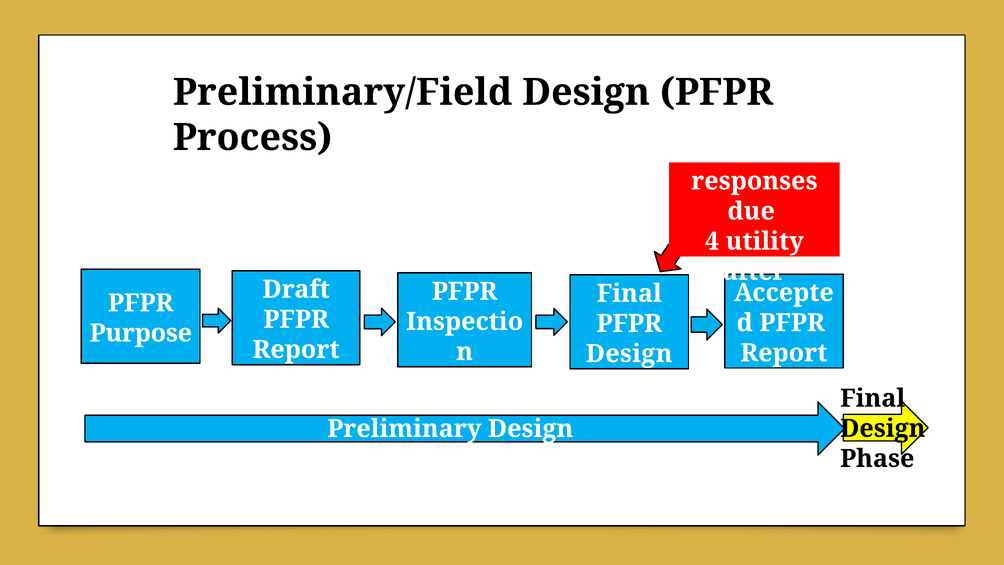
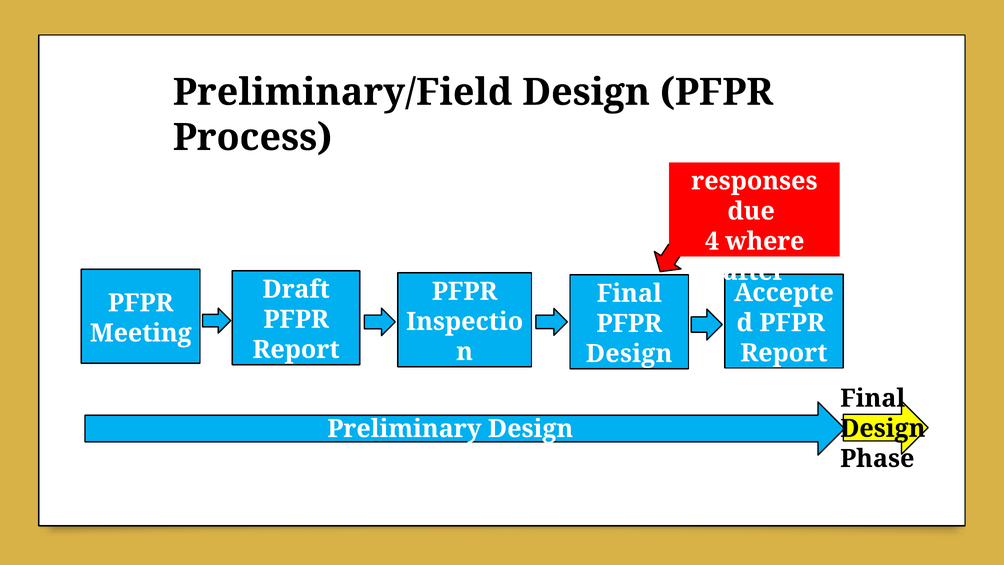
utility: utility -> where (765, 241)
Purpose: Purpose -> Meeting (141, 333)
